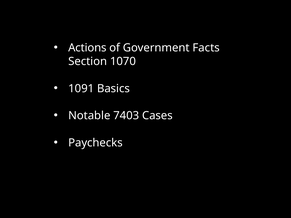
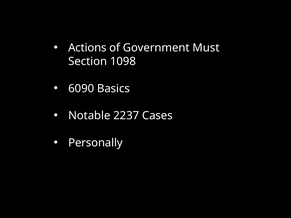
Facts: Facts -> Must (206, 48)
1070: 1070 -> 1098 (123, 61)
1091: 1091 -> 6090 (81, 89)
7403: 7403 -> 2237 (126, 116)
Paychecks: Paychecks -> Personally (96, 143)
